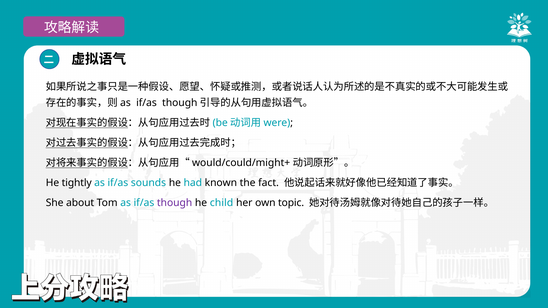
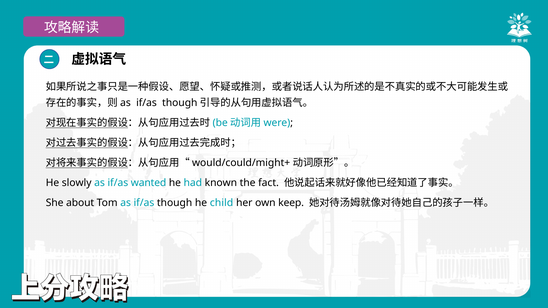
tightly: tightly -> slowly (77, 183)
sounds: sounds -> wanted (149, 183)
though colour: purple -> black (175, 203)
topic: topic -> keep (291, 203)
